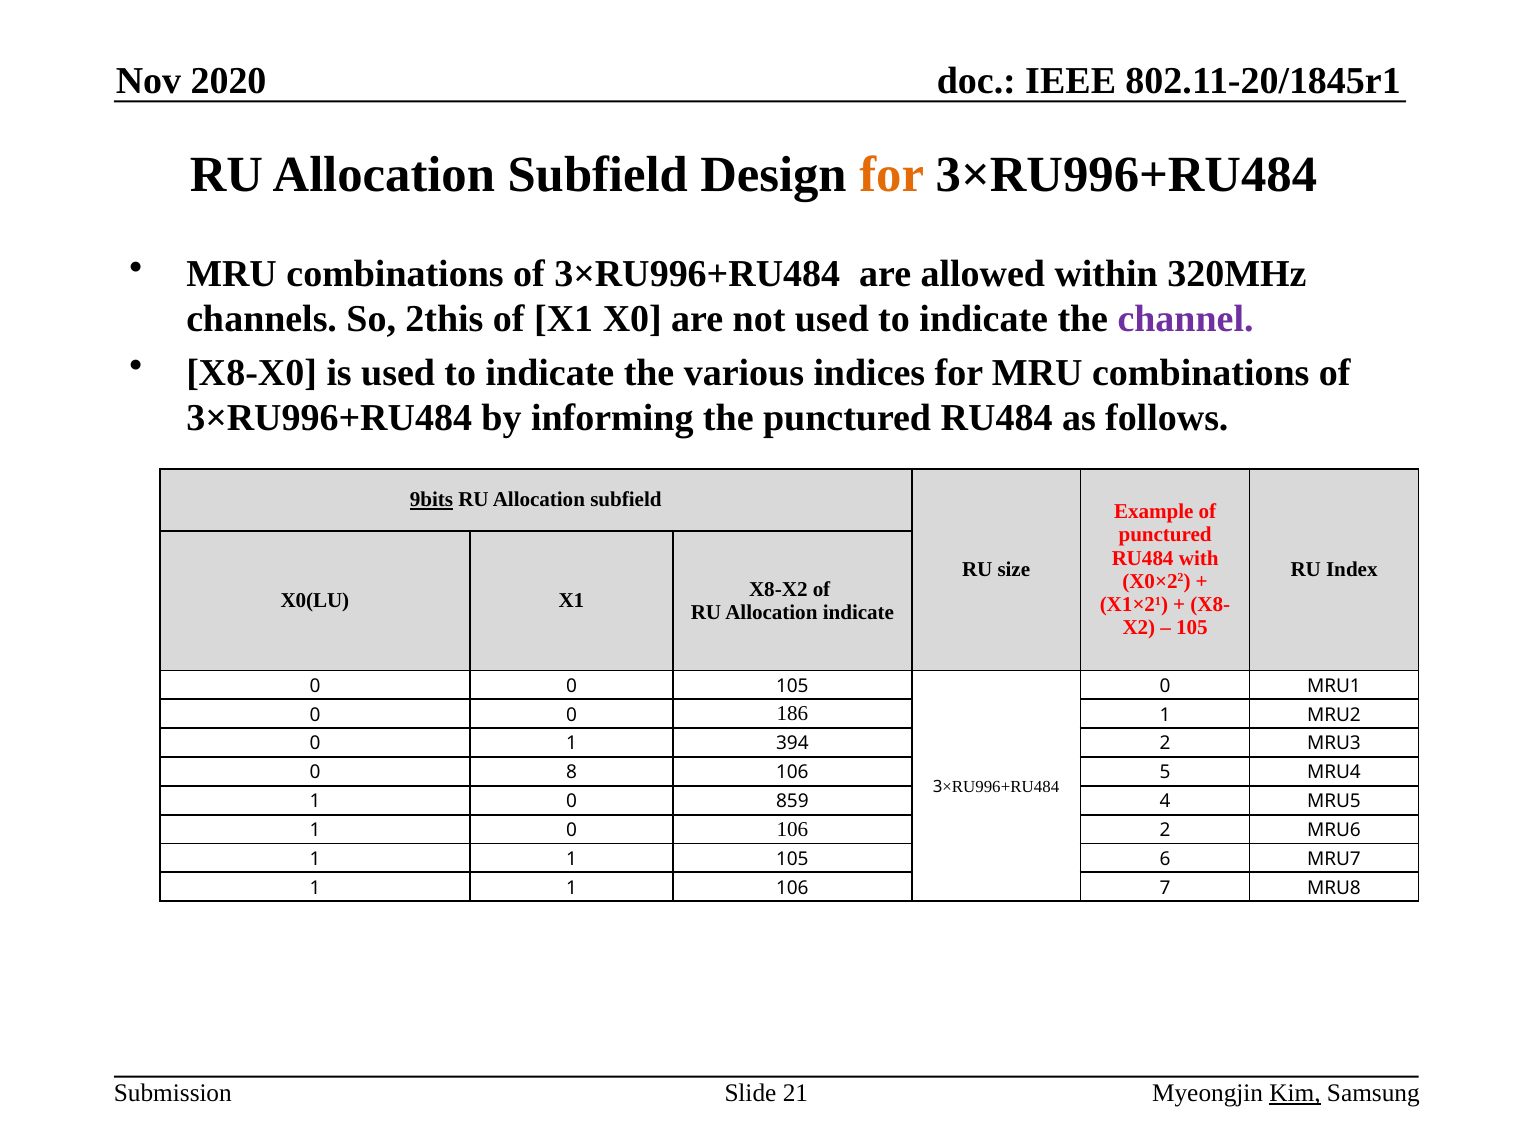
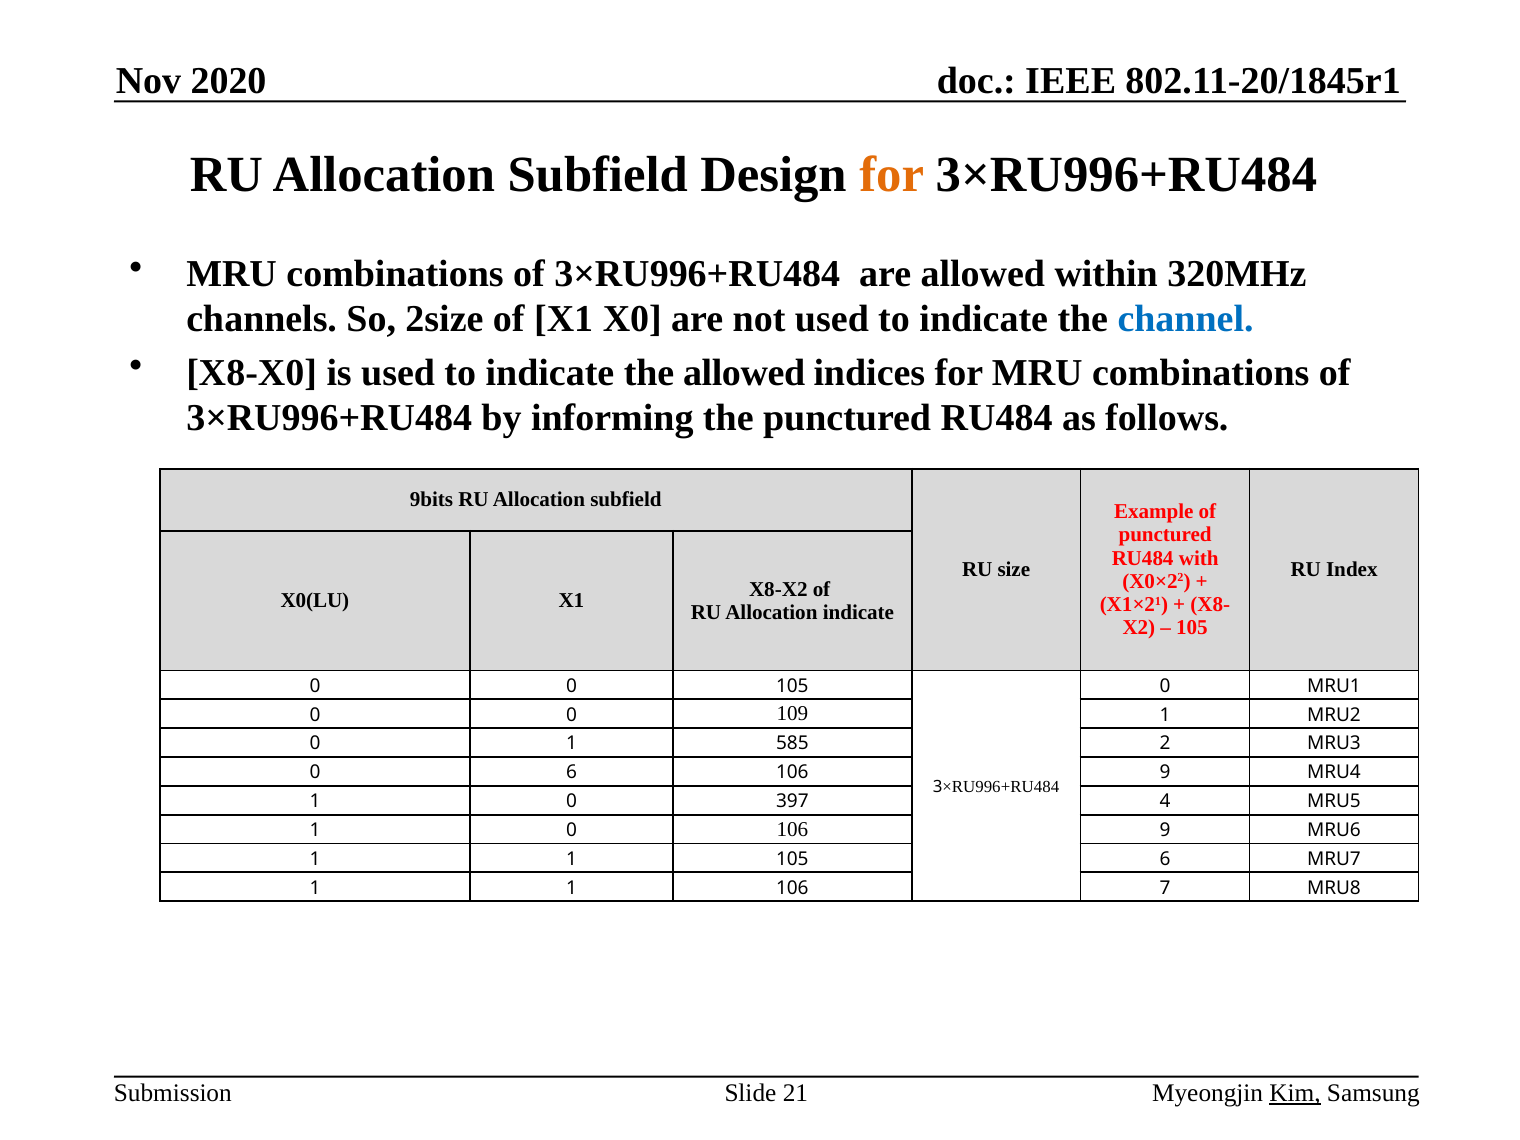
2this: 2this -> 2size (444, 319)
channel colour: purple -> blue (1186, 319)
the various: various -> allowed (744, 373)
9bits underline: present -> none (432, 500)
186: 186 -> 109 (792, 714)
394: 394 -> 585 (792, 744)
0 8: 8 -> 6 (572, 773)
5: 5 -> 9 (1165, 773)
859: 859 -> 397 (792, 801)
0 106 2: 2 -> 9 (1165, 830)
